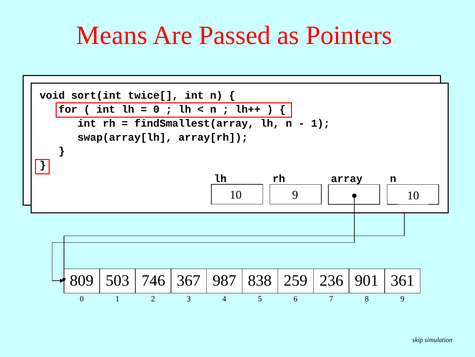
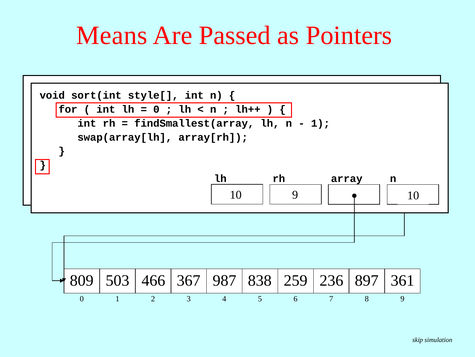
twice[: twice[ -> style[ (153, 95)
746: 746 -> 466 (153, 280)
901: 901 -> 897 (367, 280)
